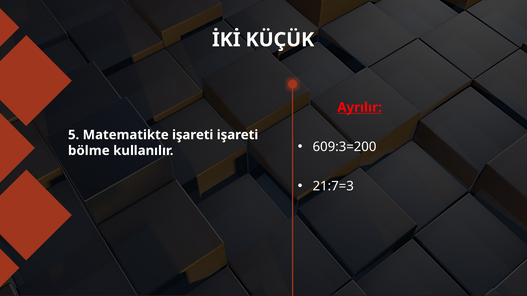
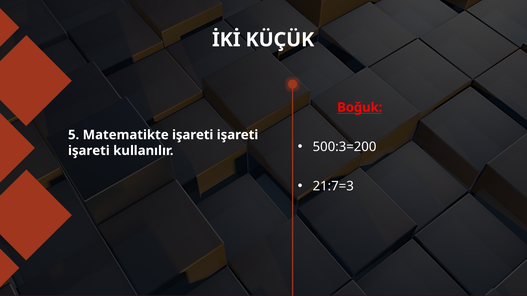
Ayrılır: Ayrılır -> Boğuk (360, 108)
609:3=200: 609:3=200 -> 500:3=200 (345, 147)
bölme: bölme -> işareti (89, 151)
